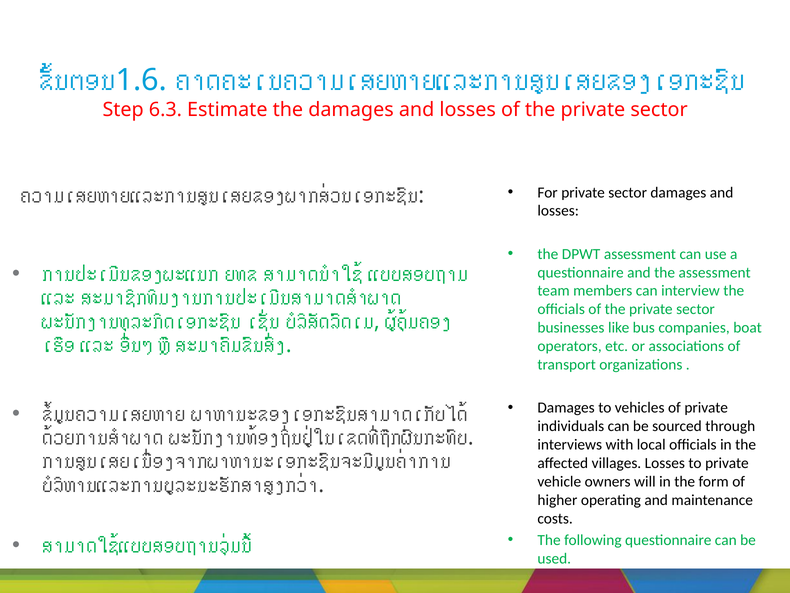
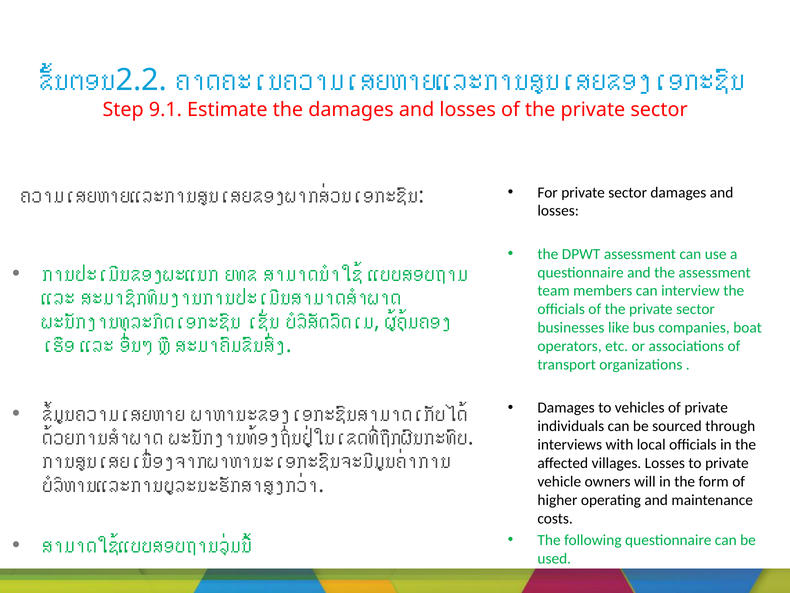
1.6: 1.6 -> 2.2 (141, 80)
6.3: 6.3 -> 9.1 (165, 110)
